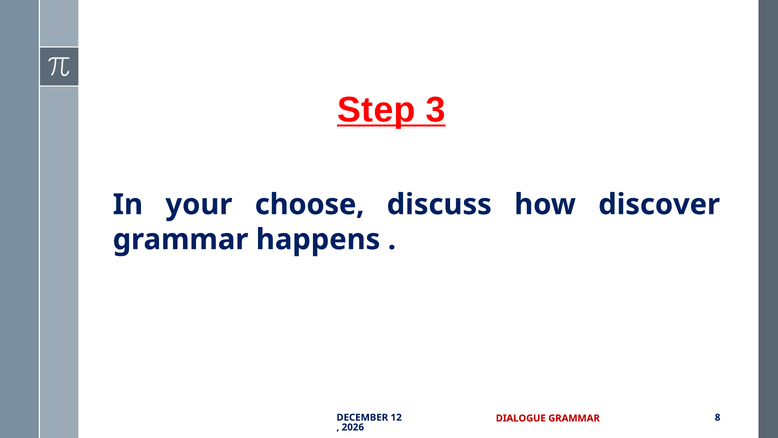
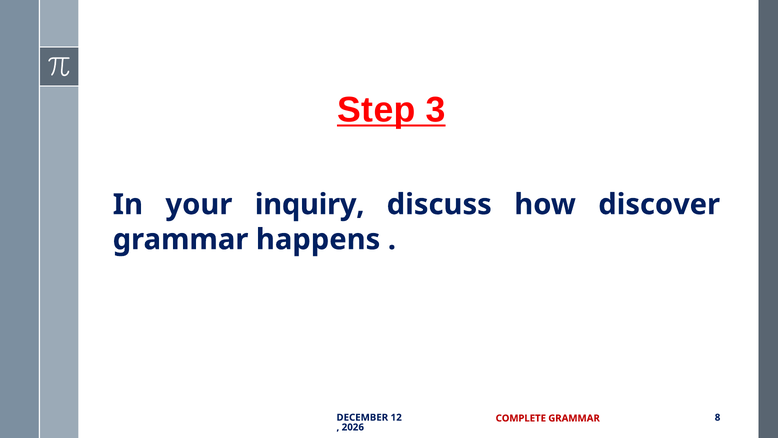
choose: choose -> inquiry (310, 204)
DIALOGUE: DIALOGUE -> COMPLETE (521, 418)
